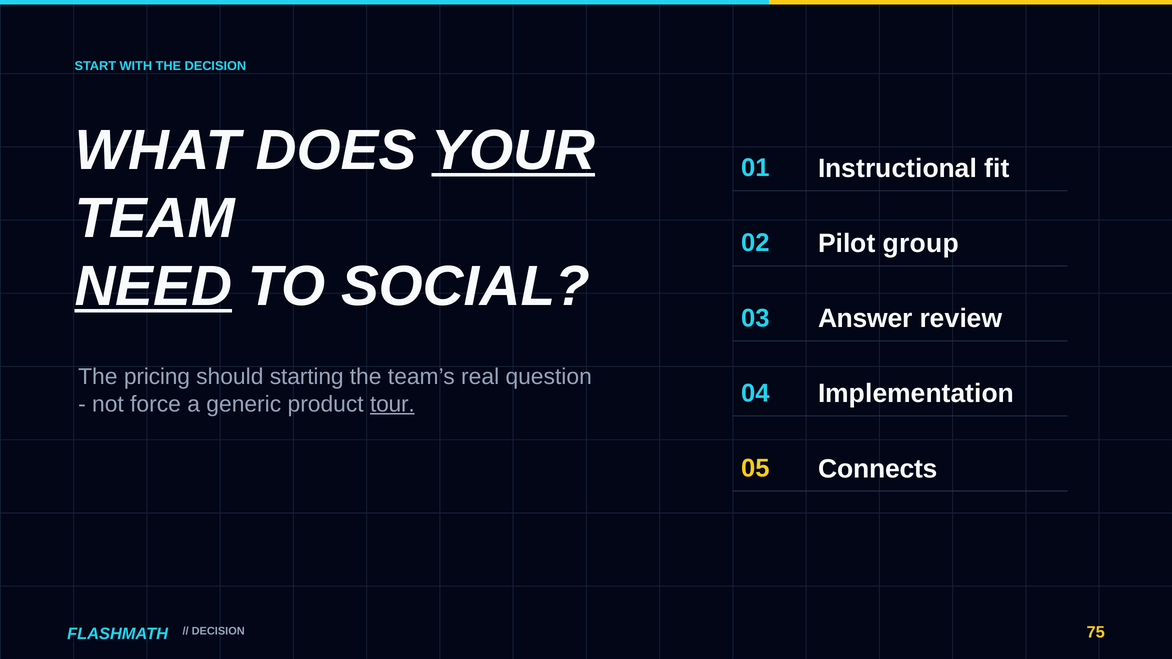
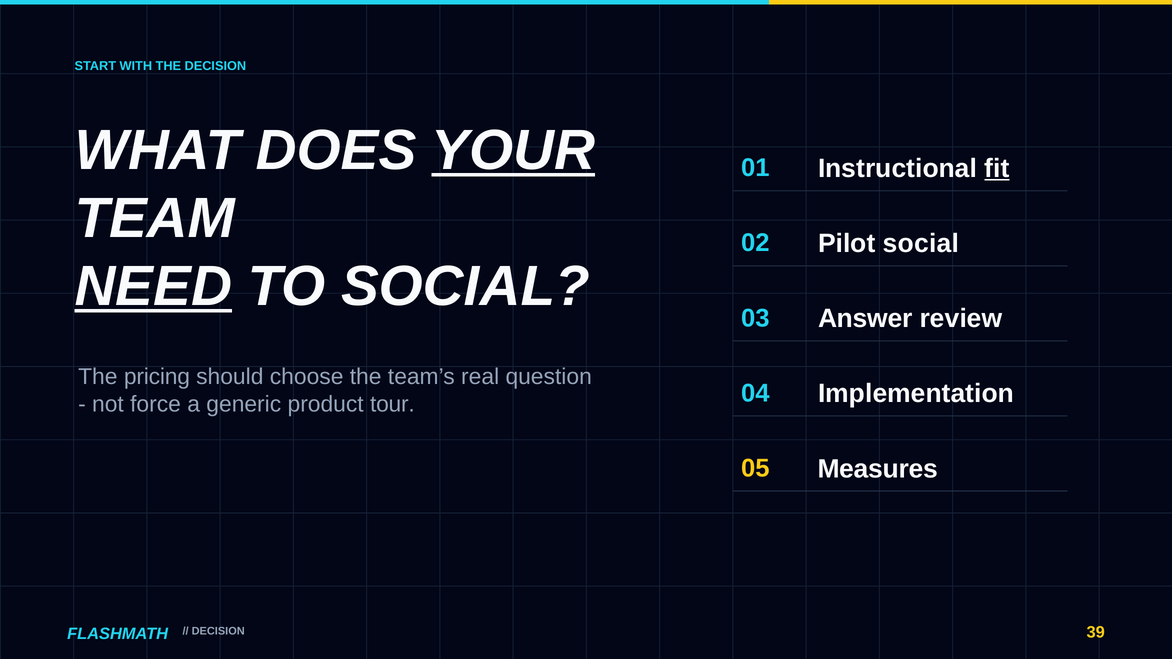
fit underline: none -> present (997, 169)
Pilot group: group -> social (921, 244)
starting: starting -> choose (307, 377)
tour underline: present -> none (392, 404)
Connects: Connects -> Measures (878, 469)
75: 75 -> 39 (1096, 632)
